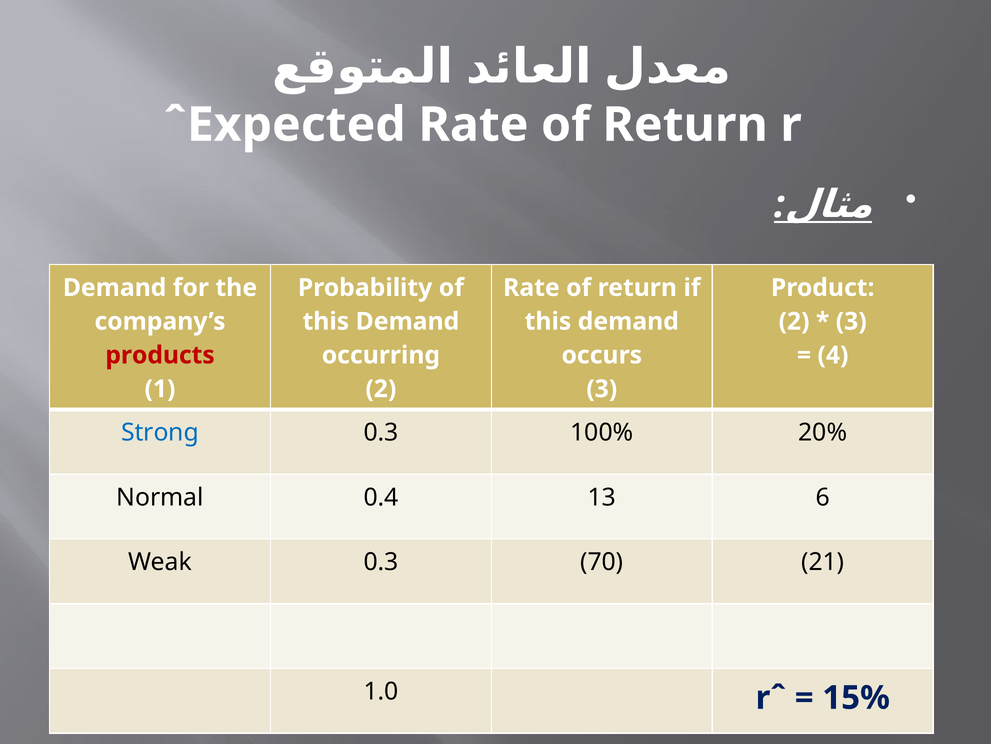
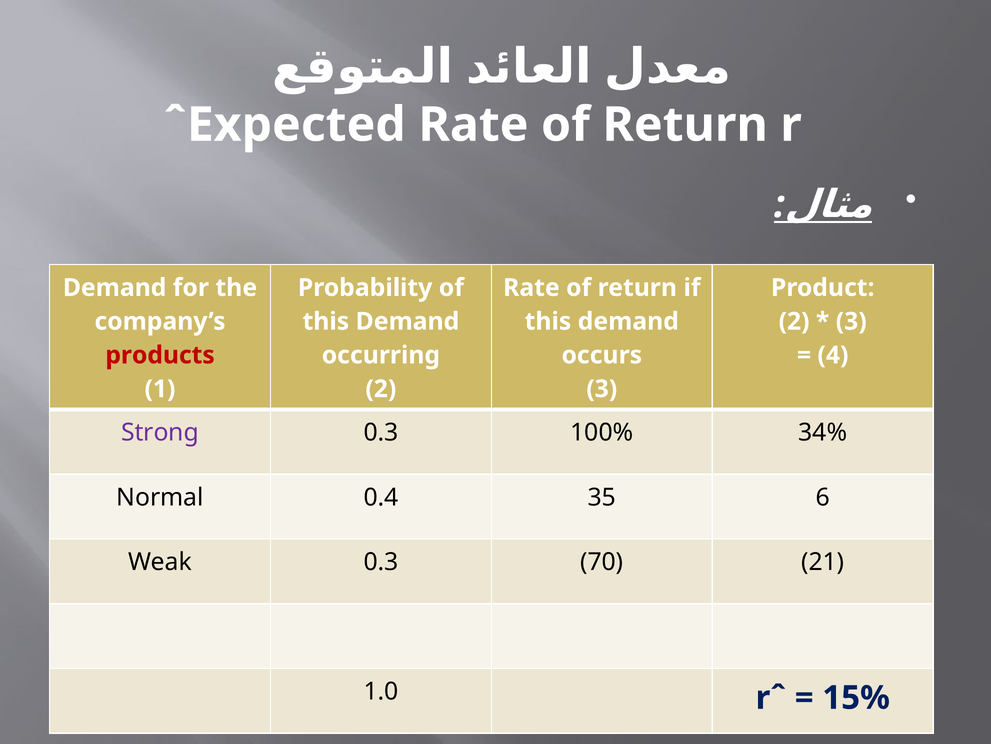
Strong colour: blue -> purple (160, 432)
20%: 20% -> 34% (823, 432)
13: 13 -> 35 (602, 497)
